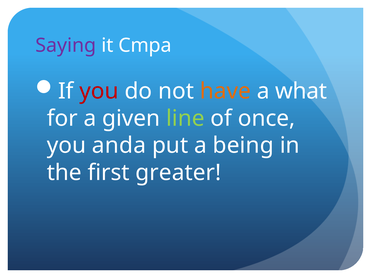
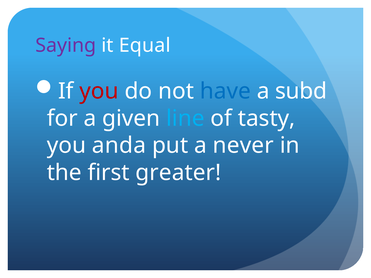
Cmpa: Cmpa -> Equal (145, 46)
have colour: orange -> blue (225, 91)
what: what -> subd (301, 91)
line colour: light green -> light blue (185, 118)
once: once -> tasty (267, 118)
being: being -> never (243, 146)
